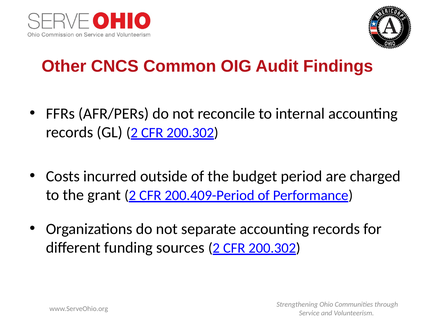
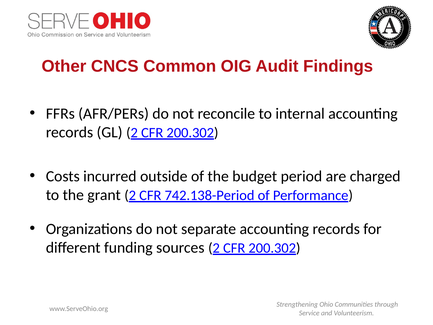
200.409-Period: 200.409-Period -> 742.138-Period (210, 195)
